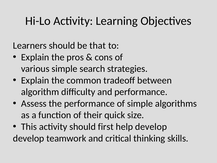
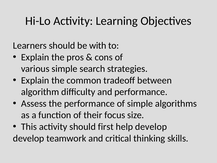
that: that -> with (98, 46)
quick: quick -> focus (115, 115)
